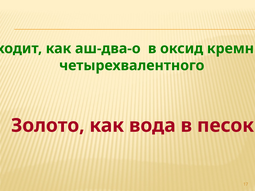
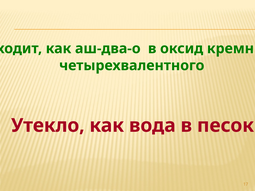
Золото: Золото -> Утекло (48, 126)
